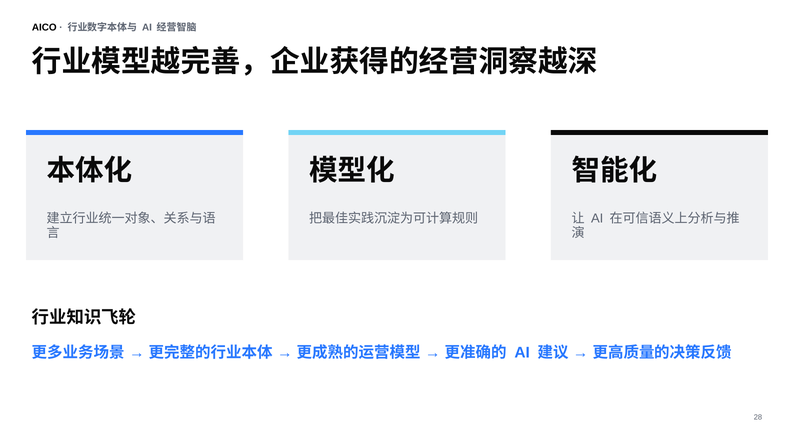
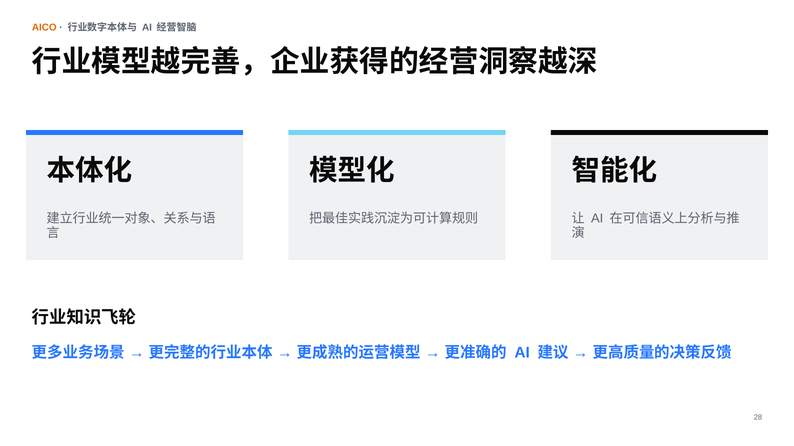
AICO colour: black -> orange (44, 27)
